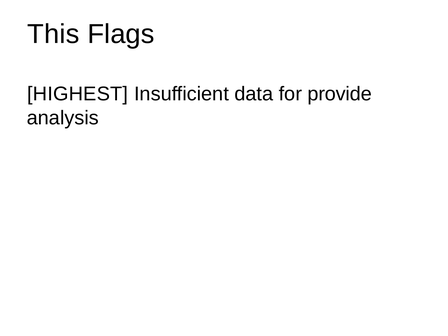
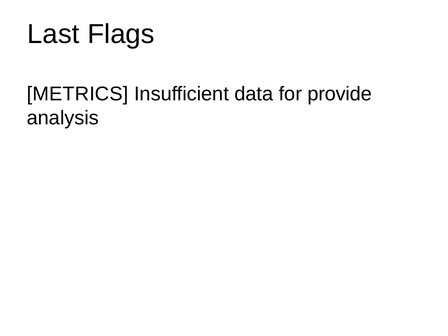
This: This -> Last (53, 34)
HIGHEST: HIGHEST -> METRICS (78, 94)
